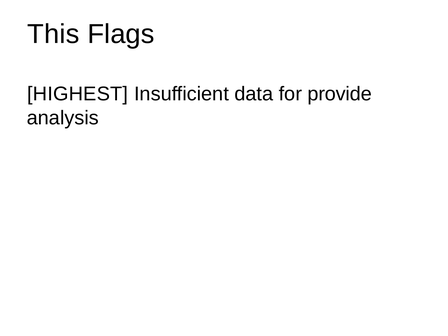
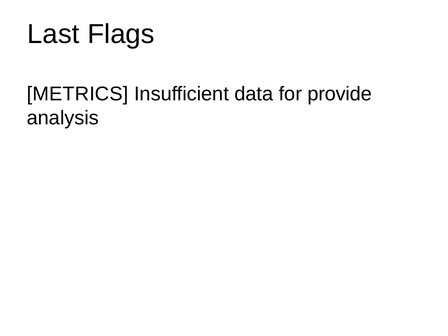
This: This -> Last (53, 34)
HIGHEST: HIGHEST -> METRICS (78, 94)
